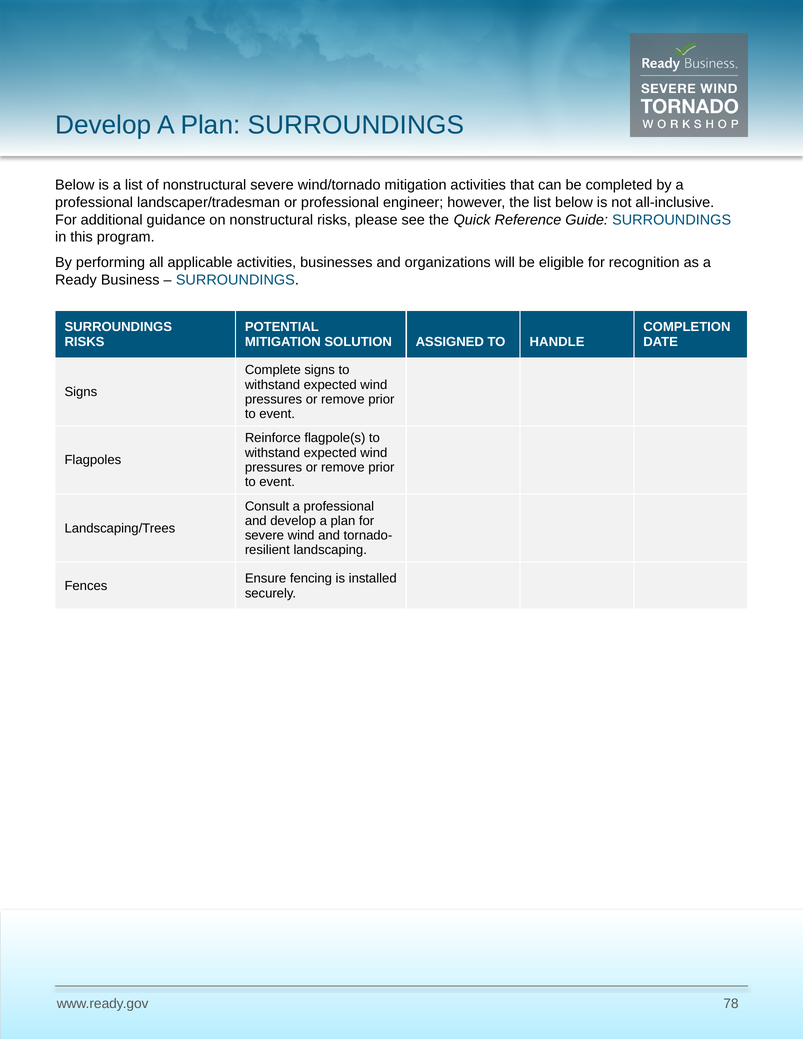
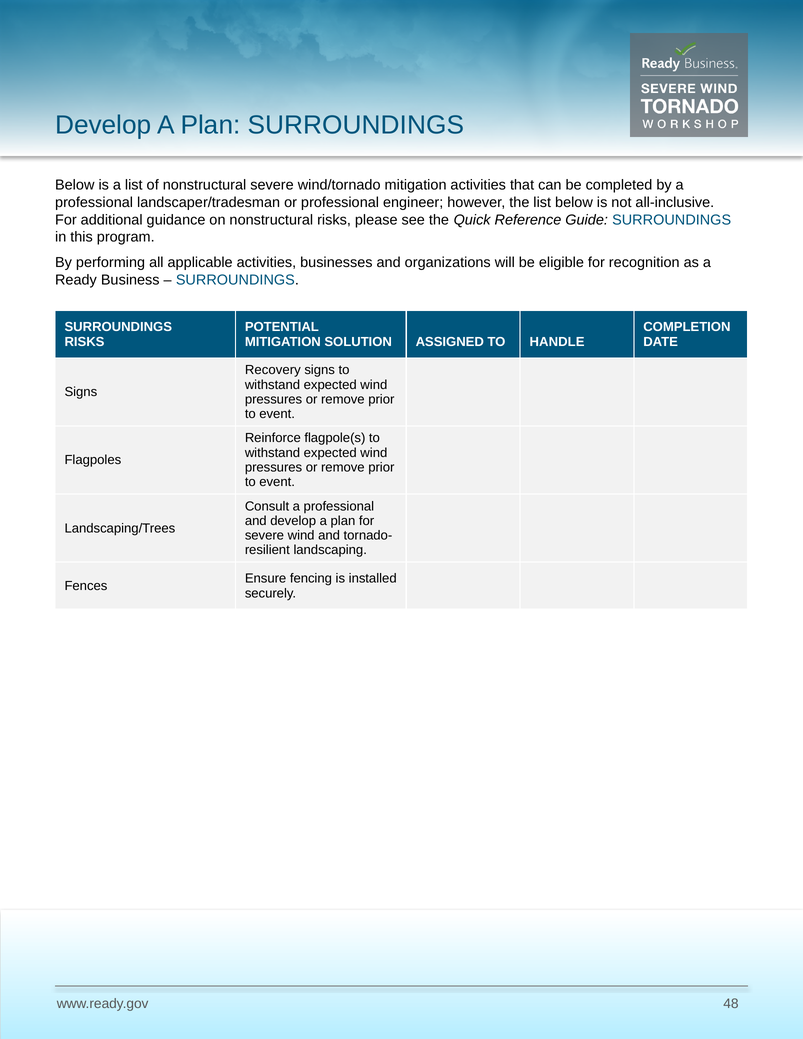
Complete: Complete -> Recovery (273, 370)
78: 78 -> 48 (731, 1004)
